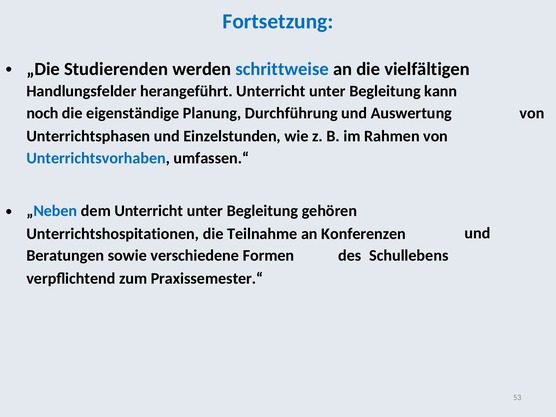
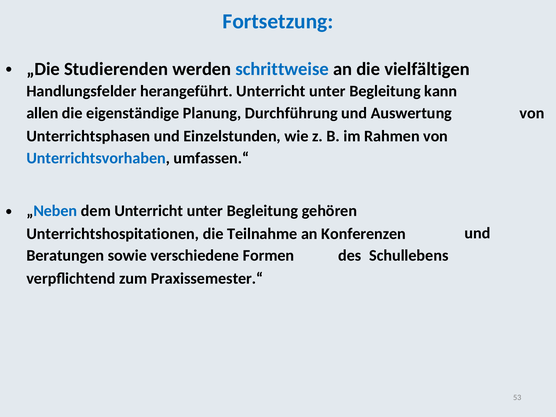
noch: noch -> allen (42, 113)
